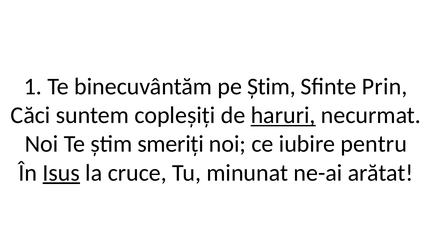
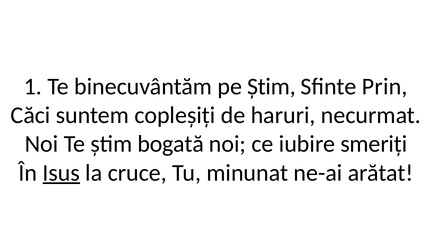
haruri underline: present -> none (283, 115)
smeriți: smeriți -> bogată (171, 144)
pentru: pentru -> smeriți (374, 144)
